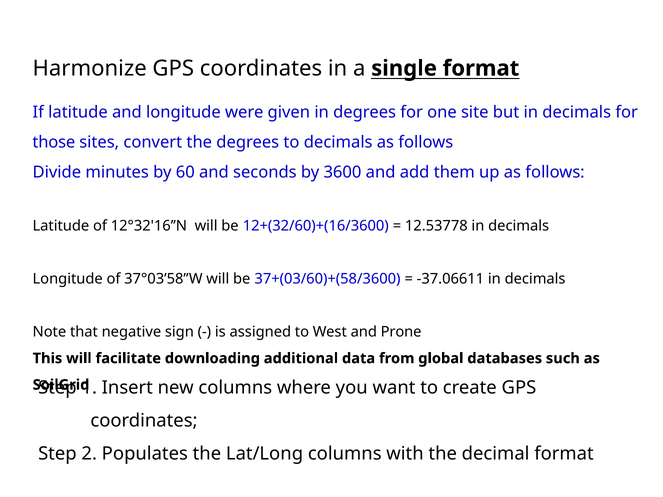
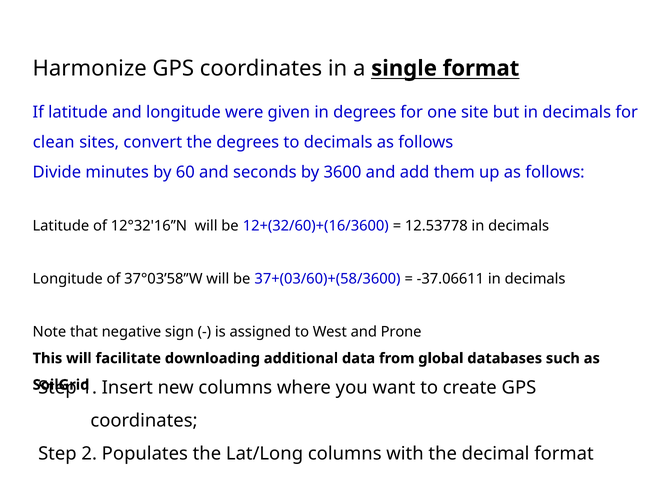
those: those -> clean (54, 142)
